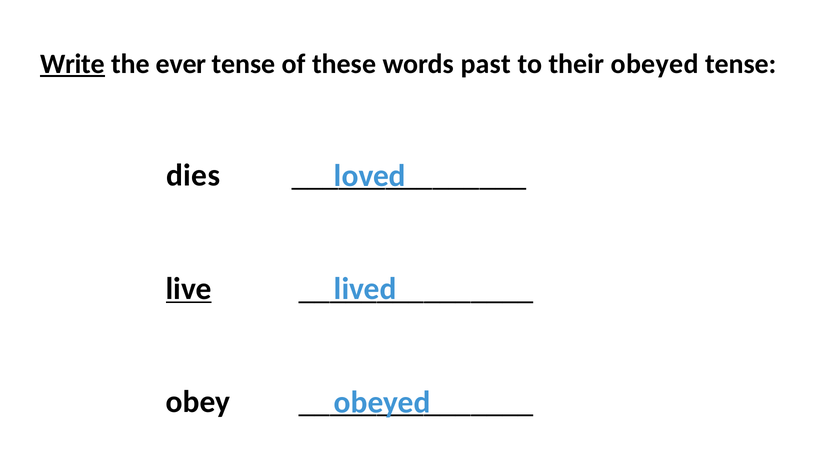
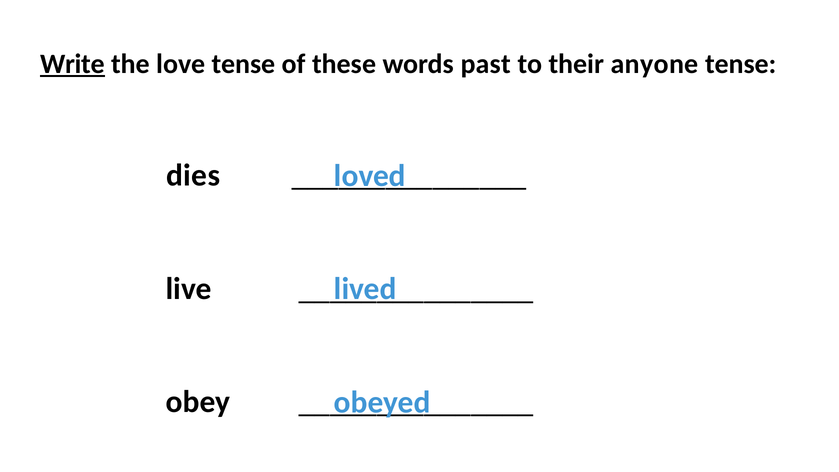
ever: ever -> love (181, 64)
their obeyed: obeyed -> anyone (655, 64)
live underline: present -> none (189, 289)
